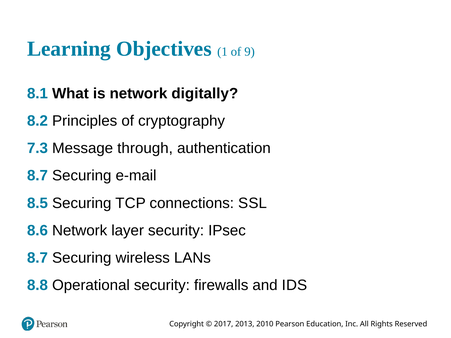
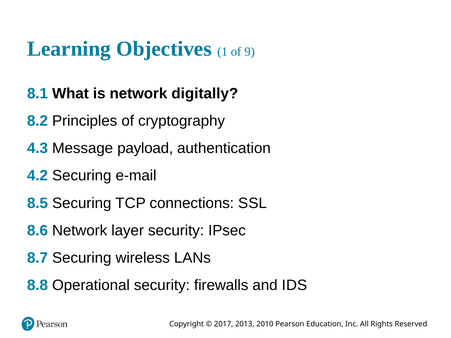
7.3: 7.3 -> 4.3 (37, 148)
through: through -> payload (145, 148)
8.7: 8.7 -> 4.2 (37, 176)
